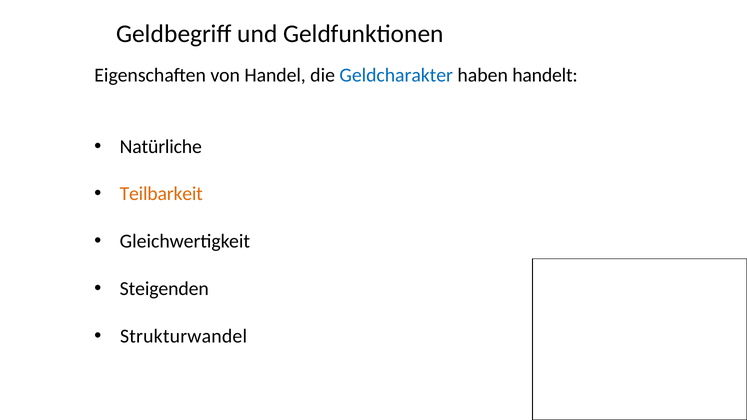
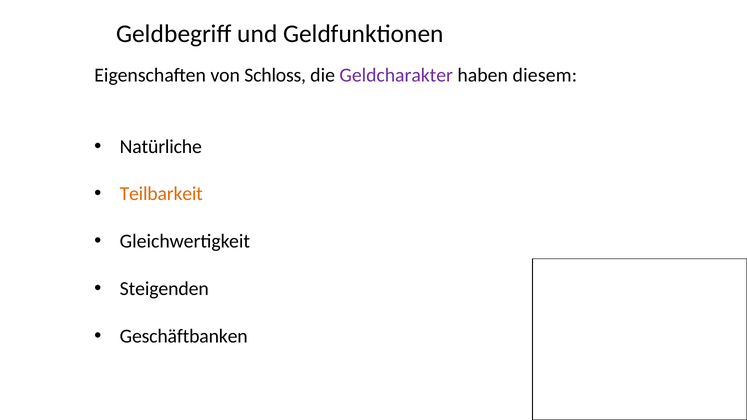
Handel: Handel -> Schloss (275, 76)
Geldcharakter colour: blue -> purple (396, 76)
handelt: handelt -> diesem (545, 76)
Strukturwandel: Strukturwandel -> Geschäftbanken (184, 336)
